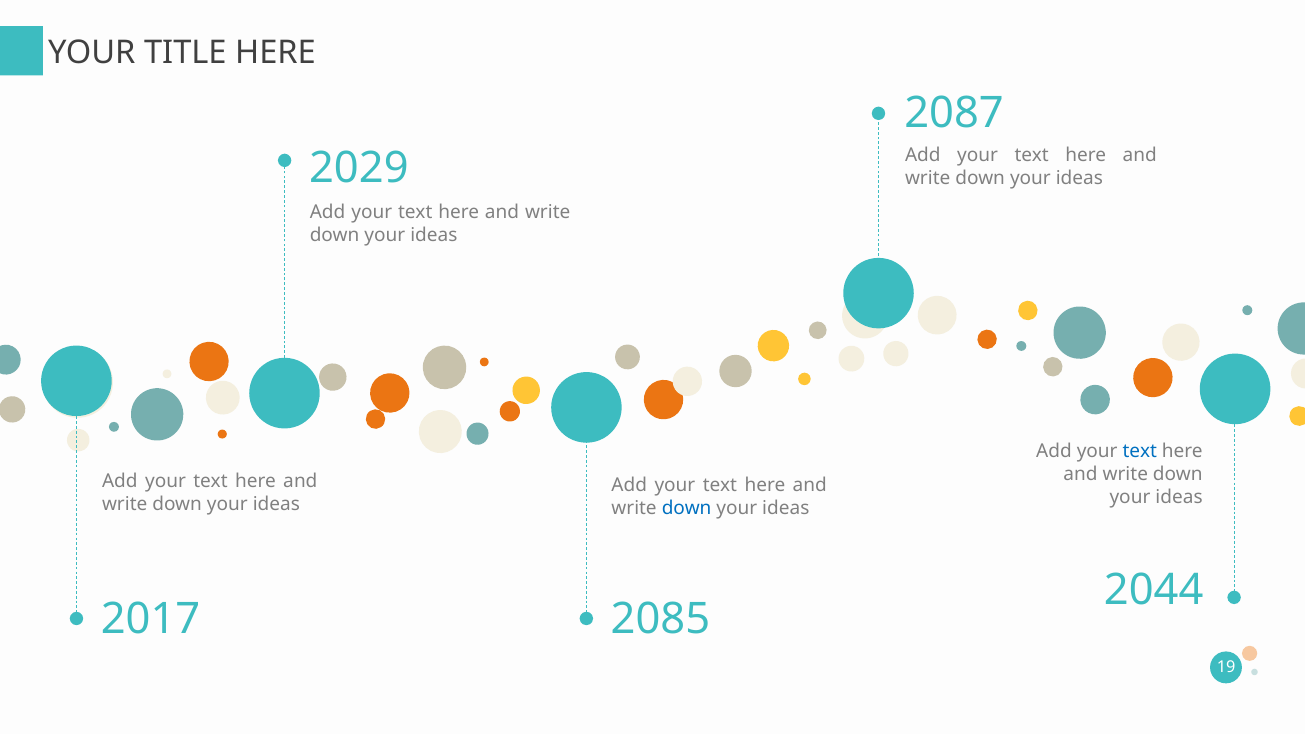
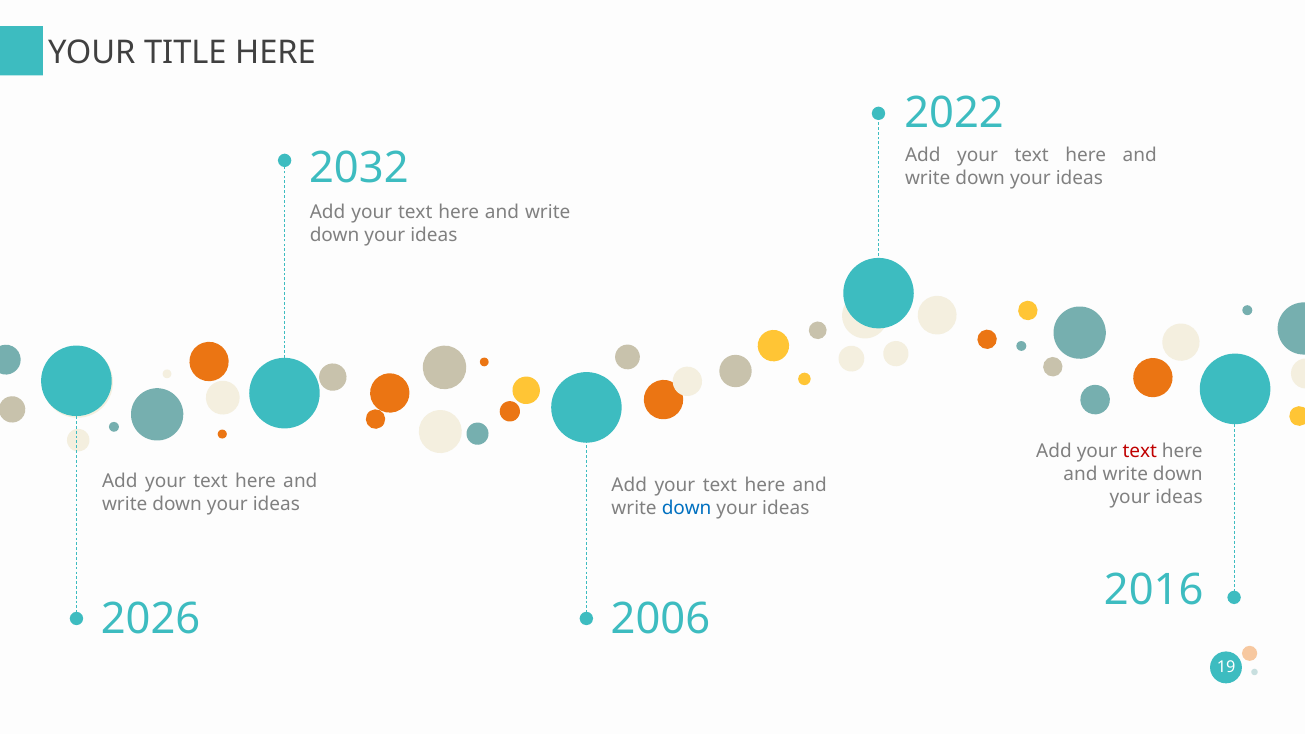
2087: 2087 -> 2022 (954, 113)
2029: 2029 -> 2032 (359, 168)
text colour: blue -> red (1140, 451)
2044: 2044 -> 2016 (1154, 590)
2017: 2017 -> 2026 (151, 619)
2085: 2085 -> 2006 (660, 619)
